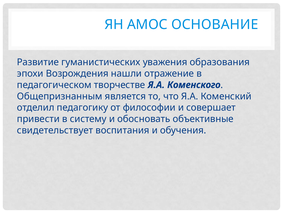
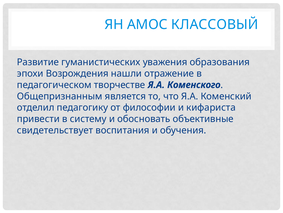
ОСНОВАНИЕ: ОСНОВАНИЕ -> КЛАССОВЫЙ (215, 24)
совершает: совершает -> кифариста (211, 107)
